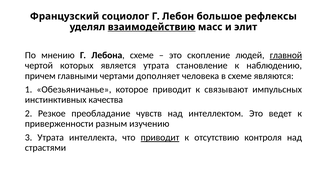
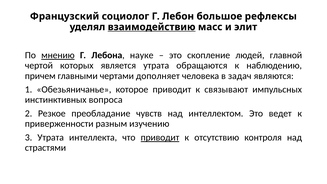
мнению underline: none -> present (58, 55)
Лебона схеме: схеме -> науке (142, 55)
главной underline: present -> none (286, 55)
становление: становление -> обращаются (202, 66)
в схеме: схеме -> задач (240, 76)
качества: качества -> вопроса (106, 100)
